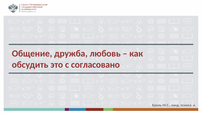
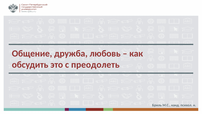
согласовано: согласовано -> преодолеть (95, 64)
